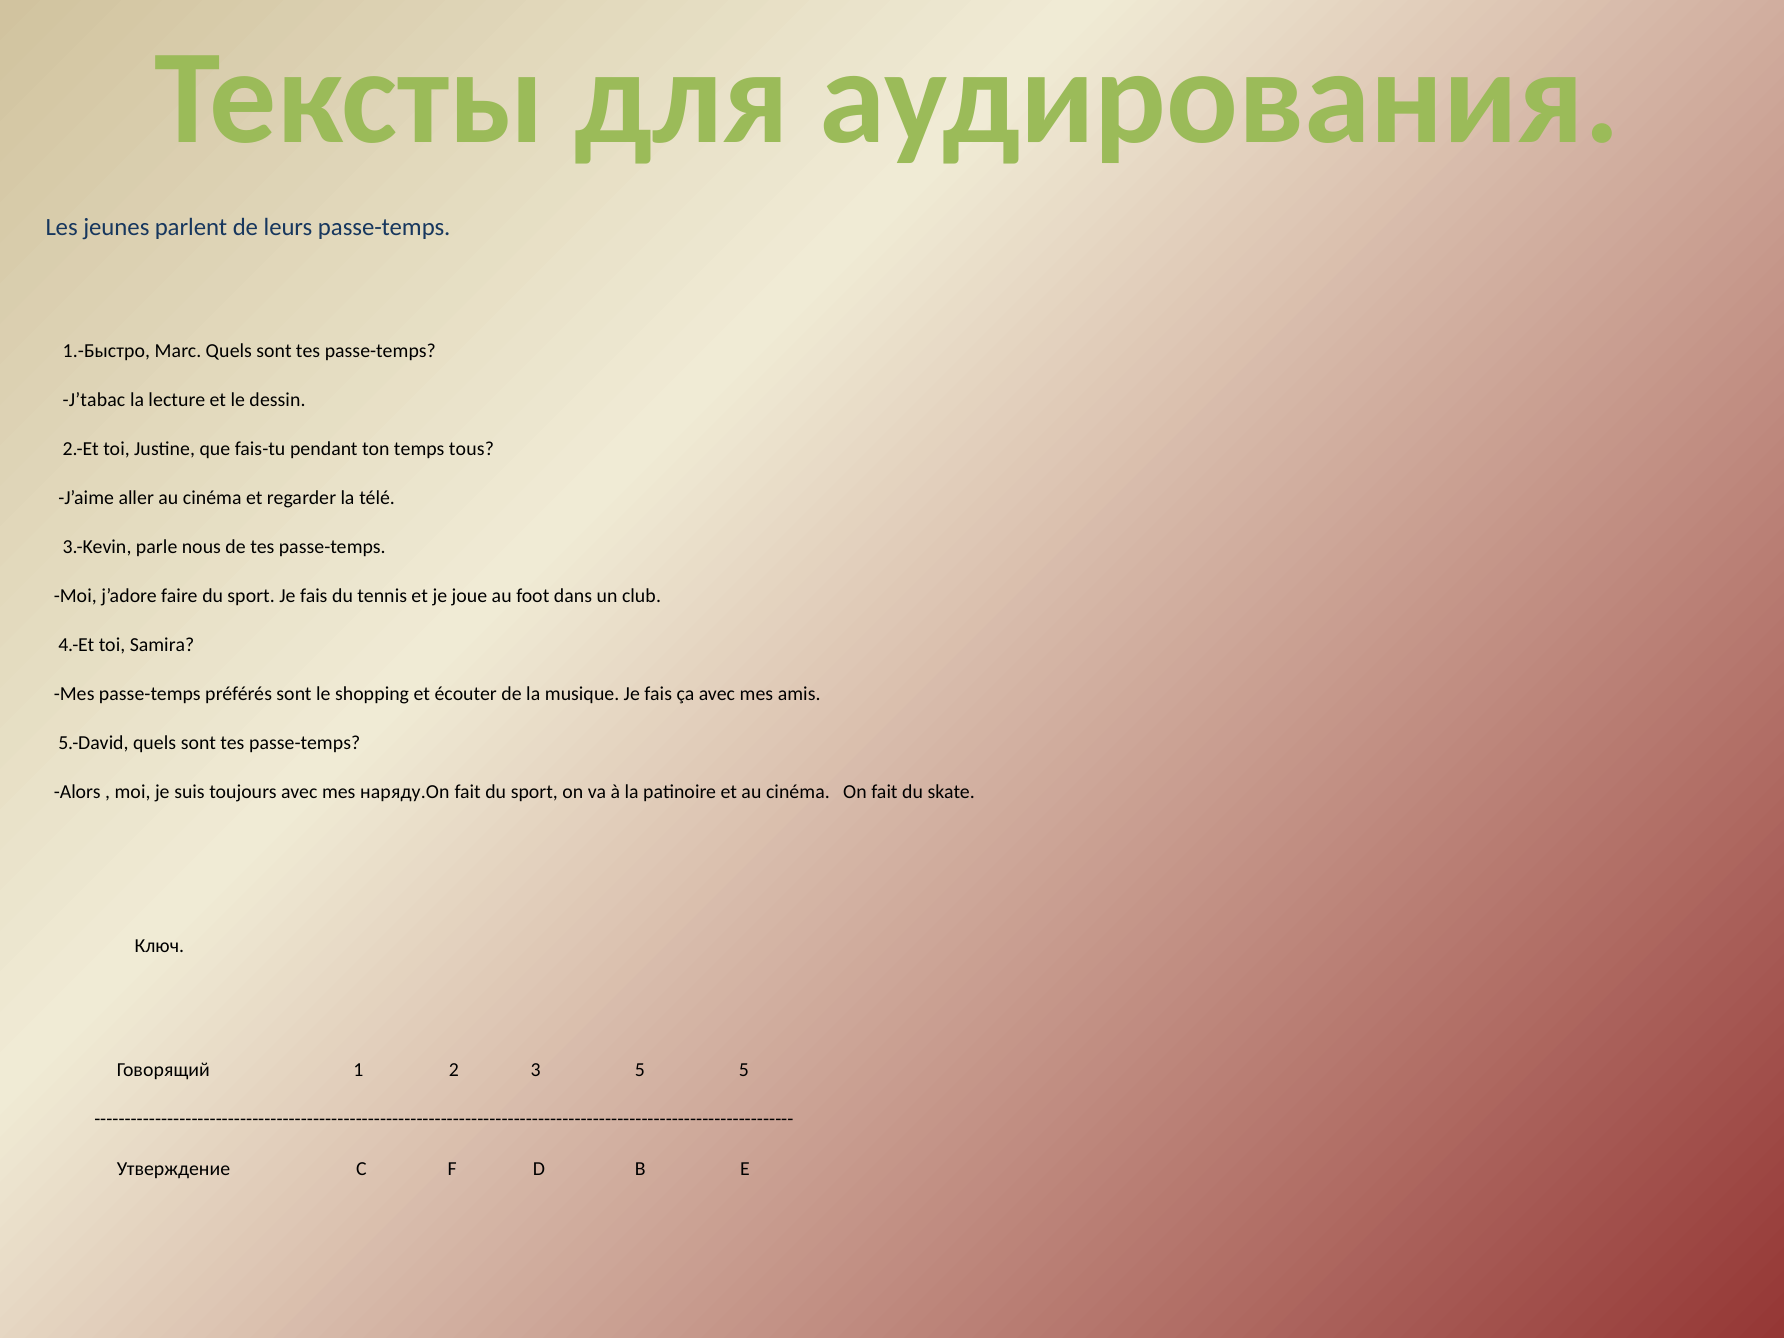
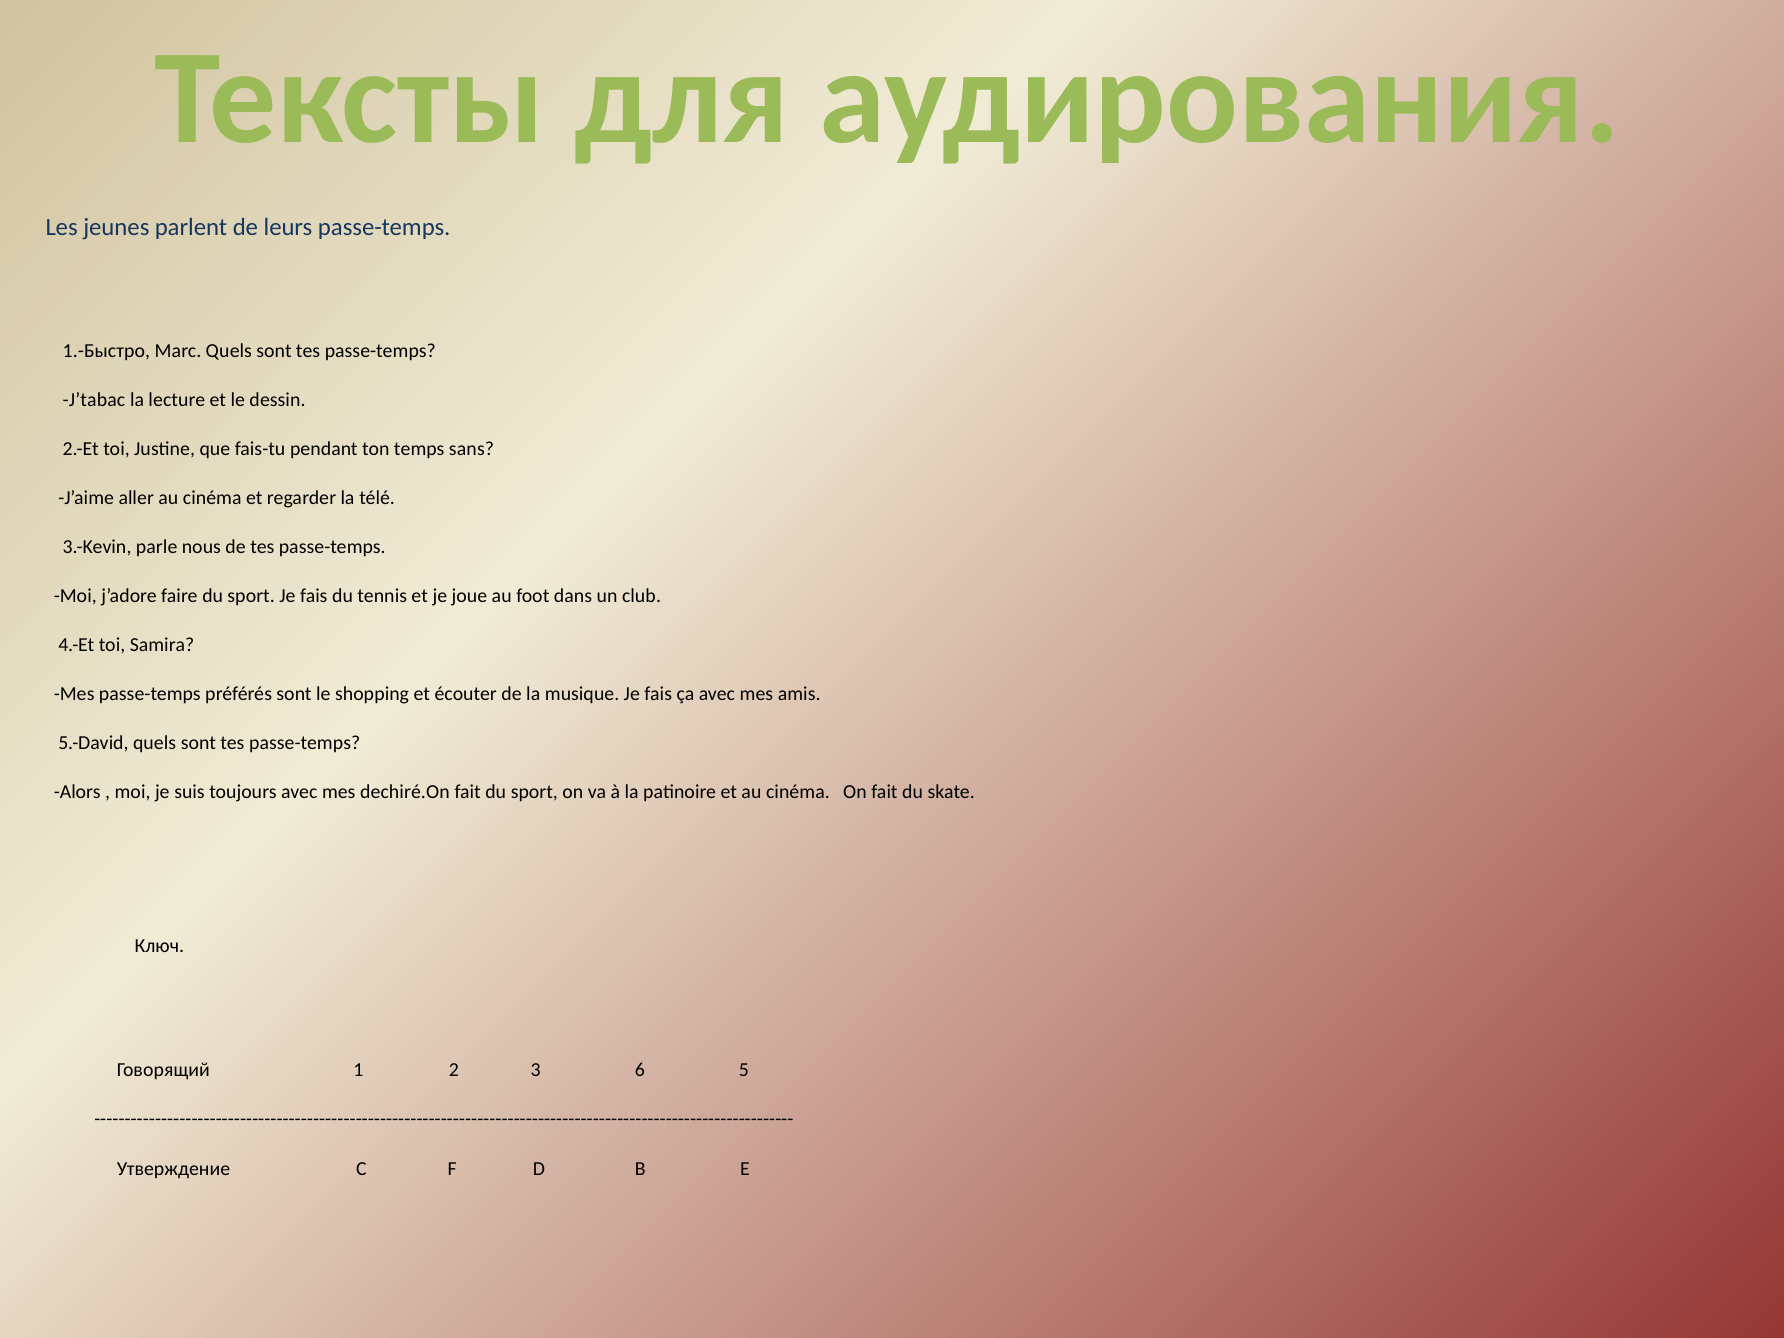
tous: tous -> sans (472, 449)
наряду.On: наряду.On -> dechiré.On (405, 792)
3 5: 5 -> 6 (640, 1070)
